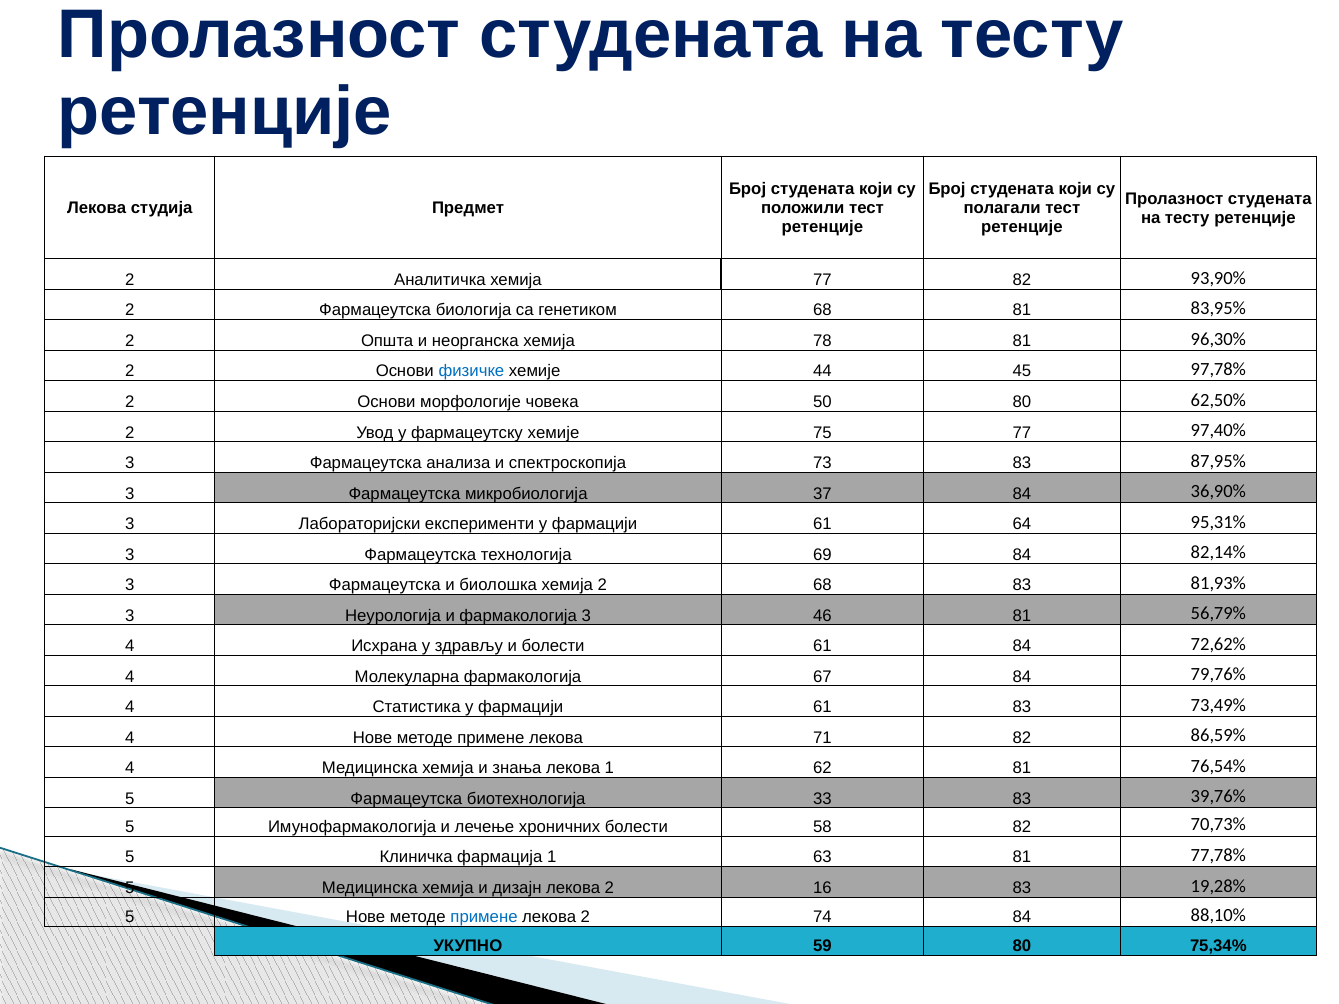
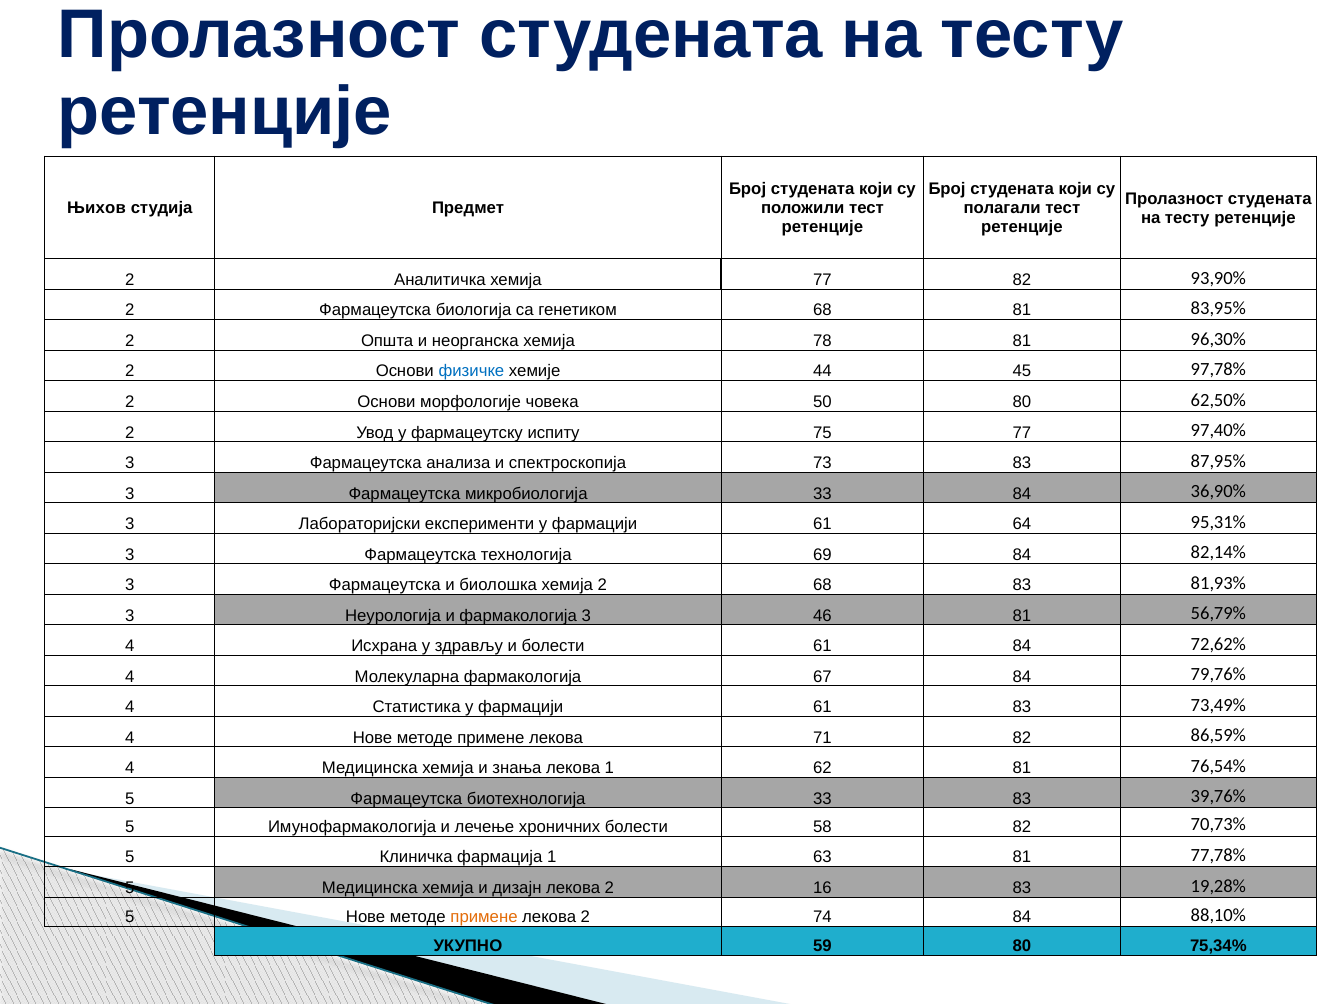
Лекова: Лекова -> Њихов (96, 208)
фармацеутску хемије: хемије -> испиту (554, 433)
микробиологија 37: 37 -> 33 (822, 494)
примене colour: blue -> orange (484, 917)
